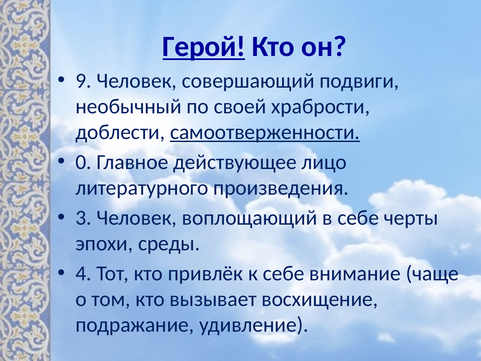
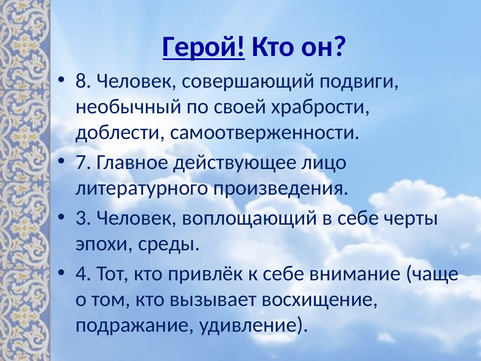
9: 9 -> 8 (84, 81)
самоотверженности underline: present -> none (265, 132)
0: 0 -> 7 (84, 162)
